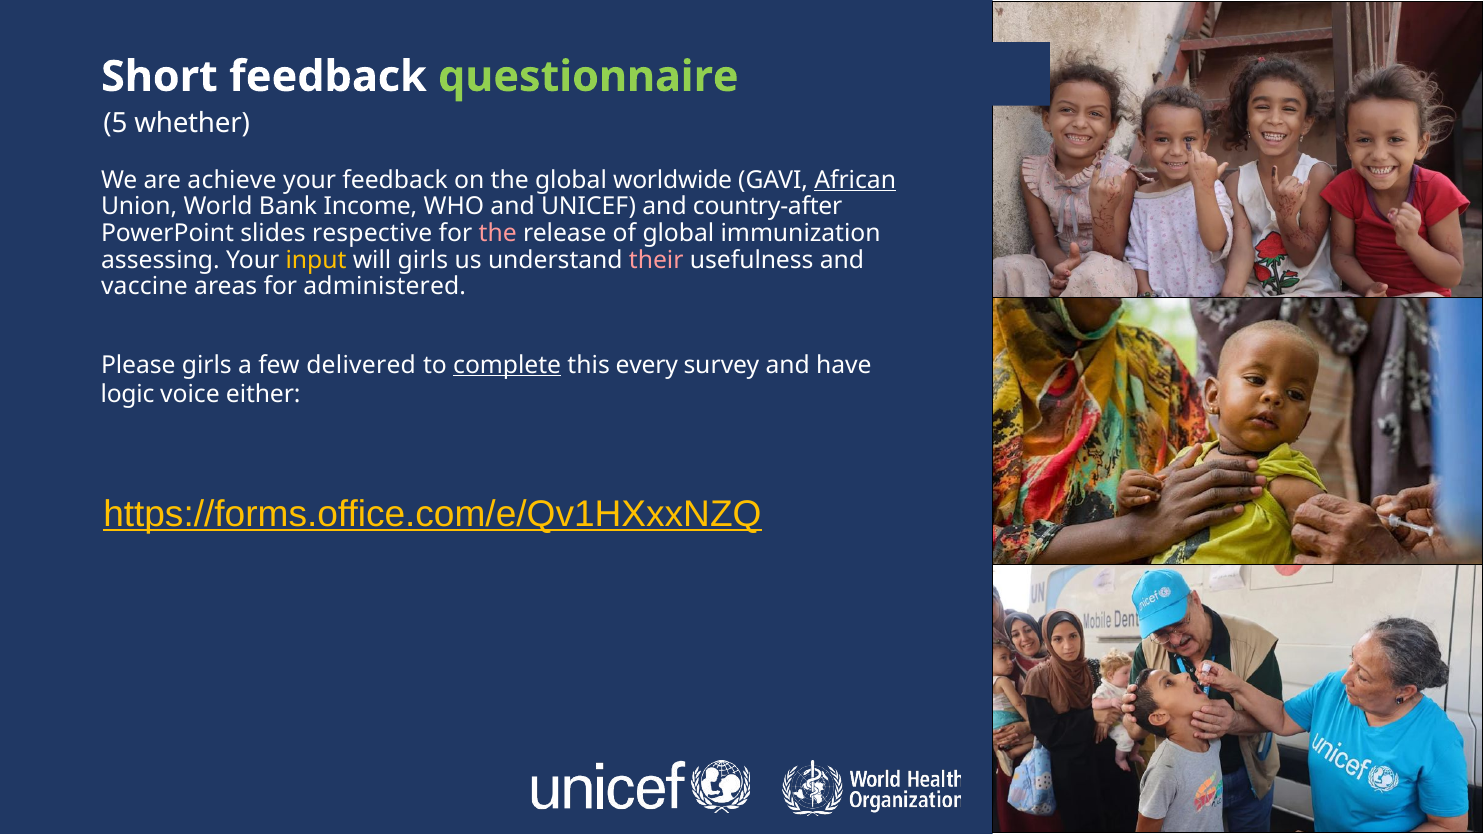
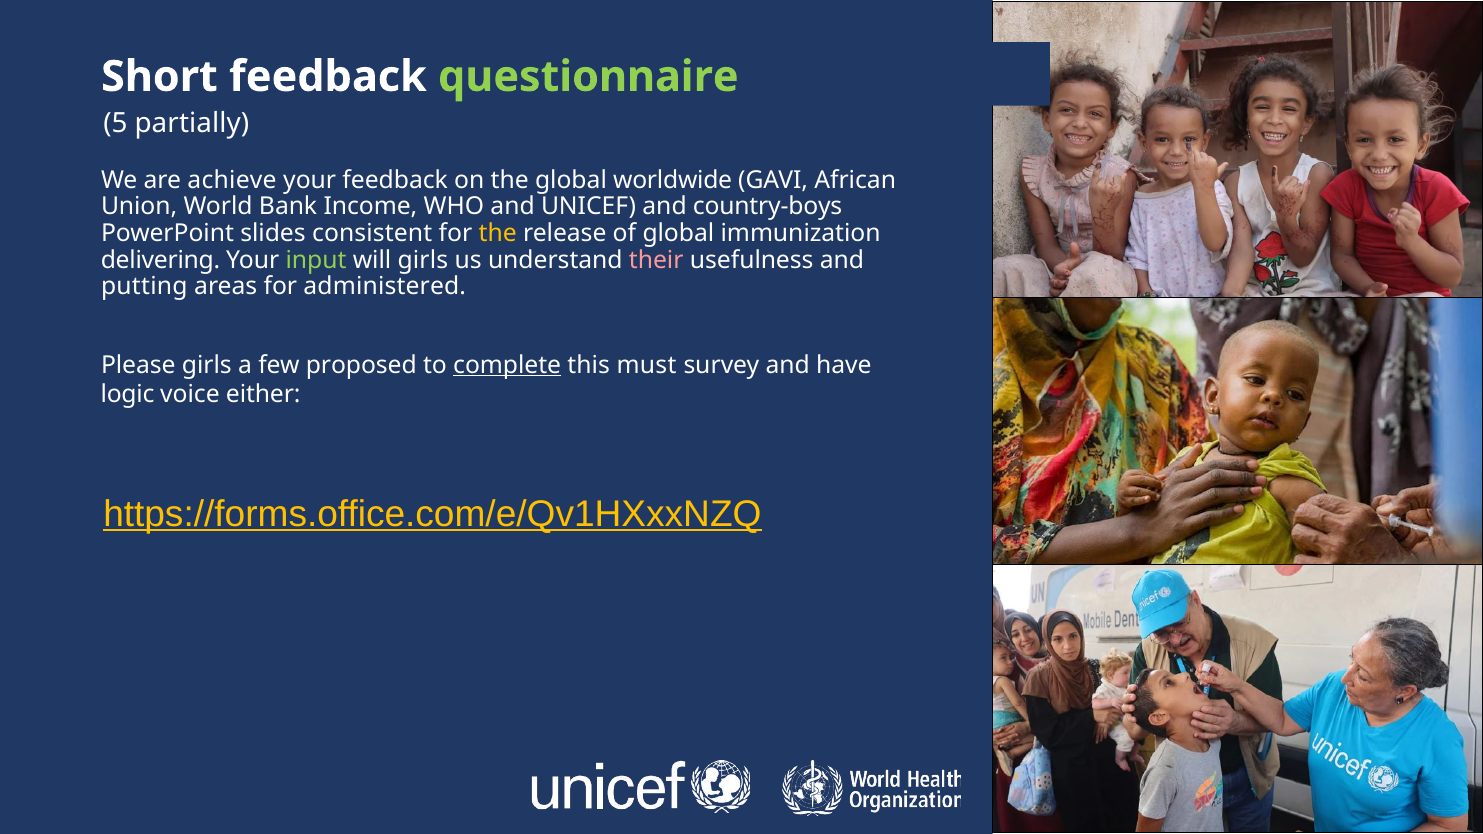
whether: whether -> partially (192, 123)
African underline: present -> none (855, 180)
country-after: country-after -> country-boys (768, 207)
respective: respective -> consistent (372, 233)
the colour: pink -> yellow (498, 233)
assessing: assessing -> delivering (161, 260)
input colour: yellow -> light green (316, 260)
vaccine: vaccine -> putting (144, 287)
delivered: delivered -> proposed (361, 365)
every: every -> must (647, 365)
